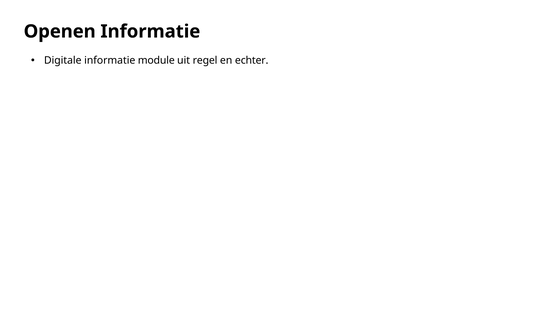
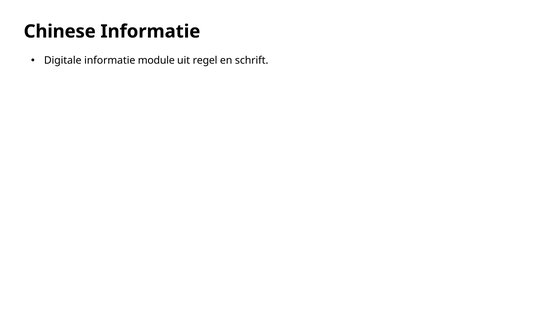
Openen: Openen -> Chinese (60, 31)
echter: echter -> schrift (252, 61)
